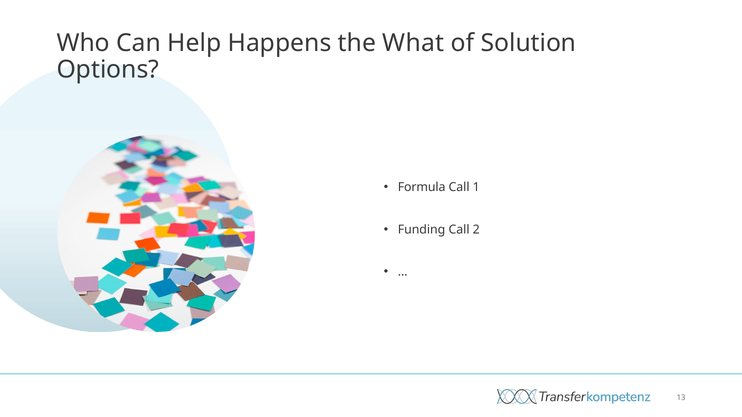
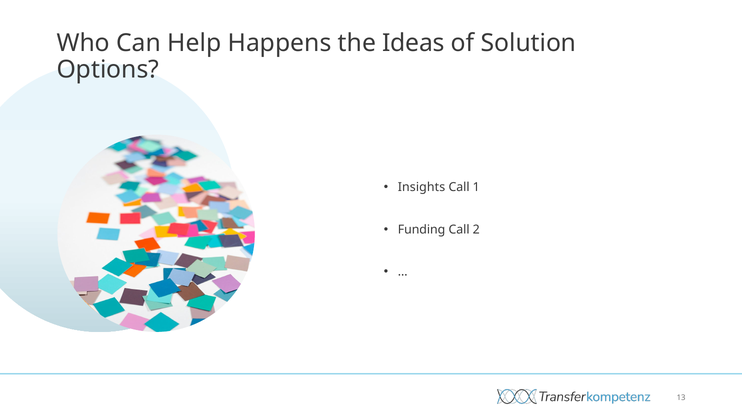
What: What -> Ideas (414, 43)
Formula: Formula -> Insights (421, 188)
